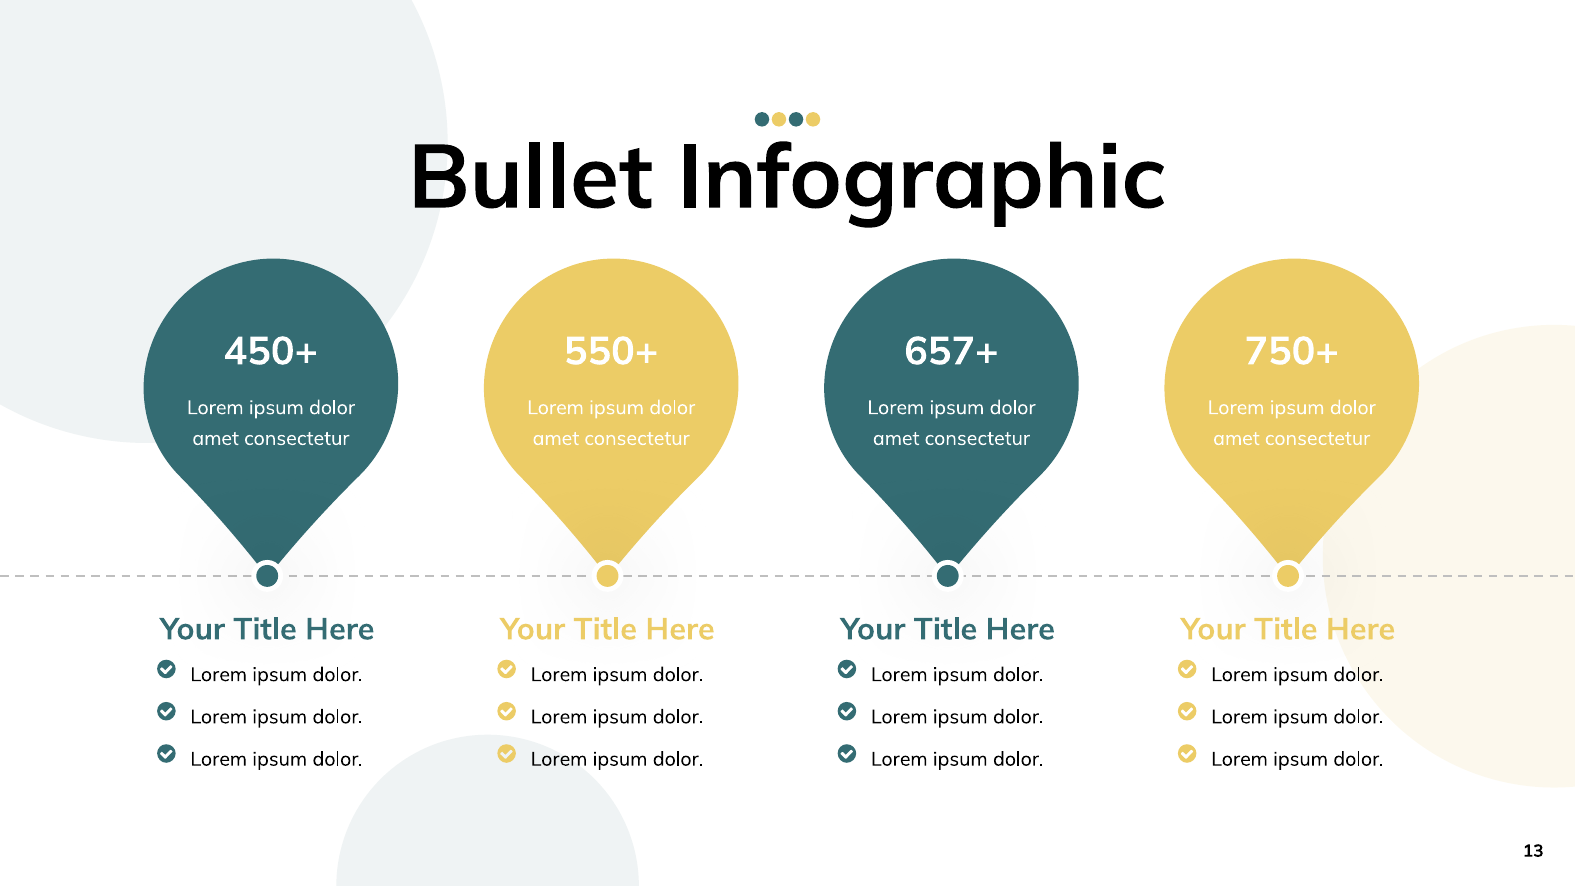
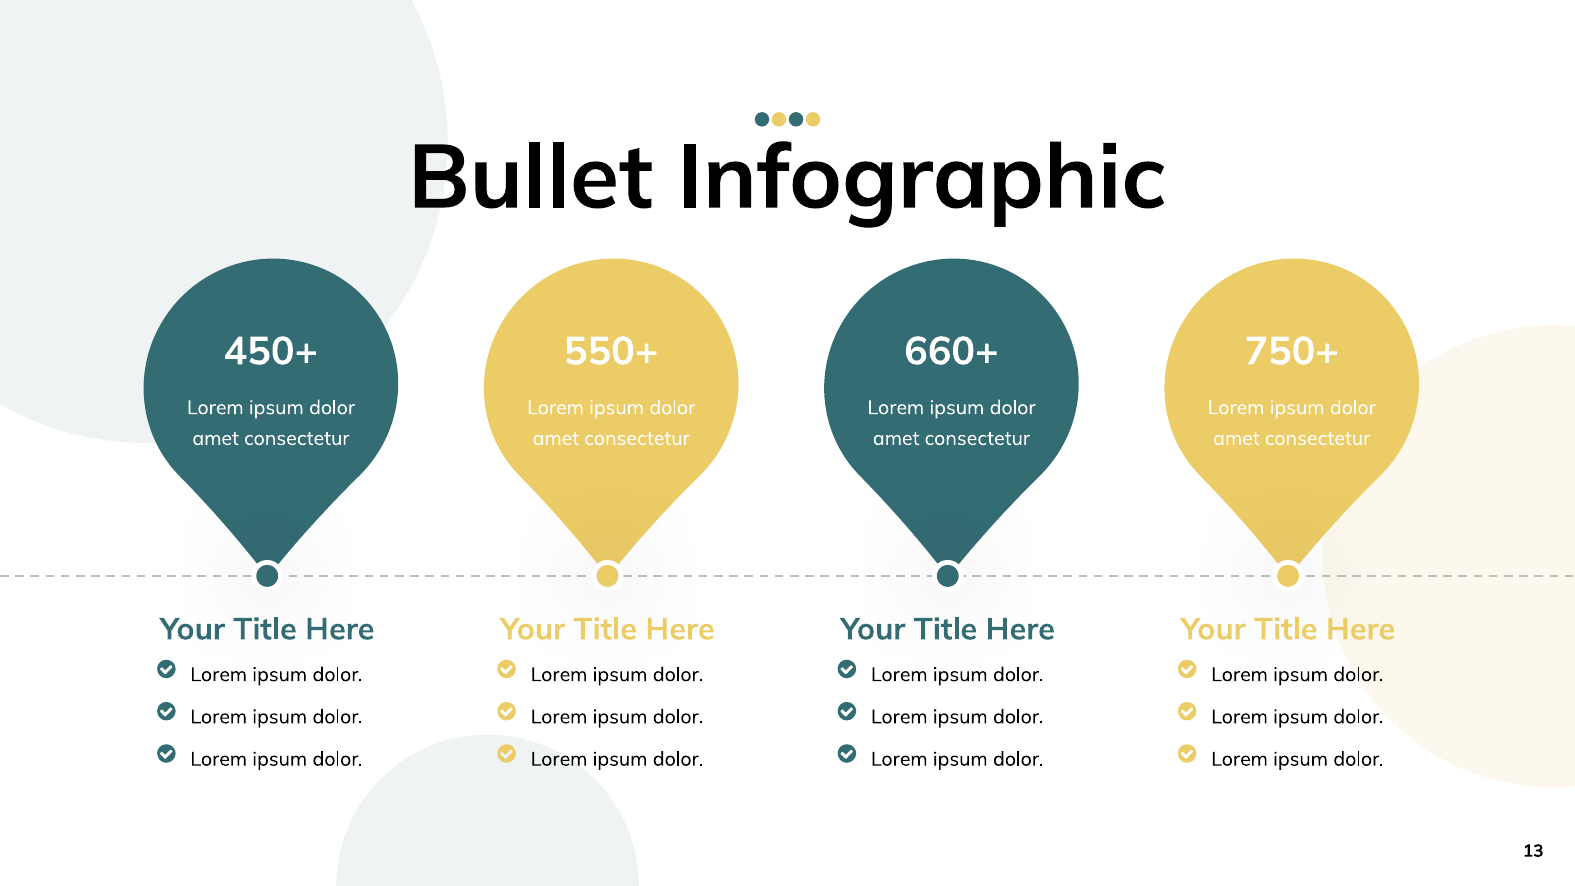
657+: 657+ -> 660+ (951, 351)
